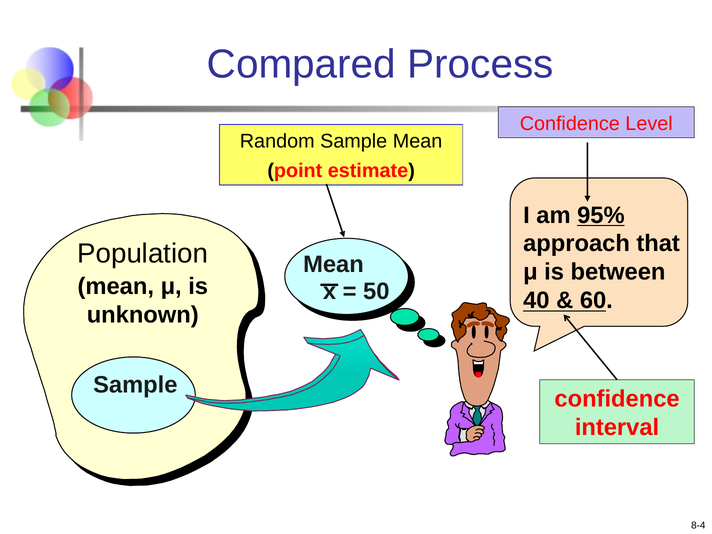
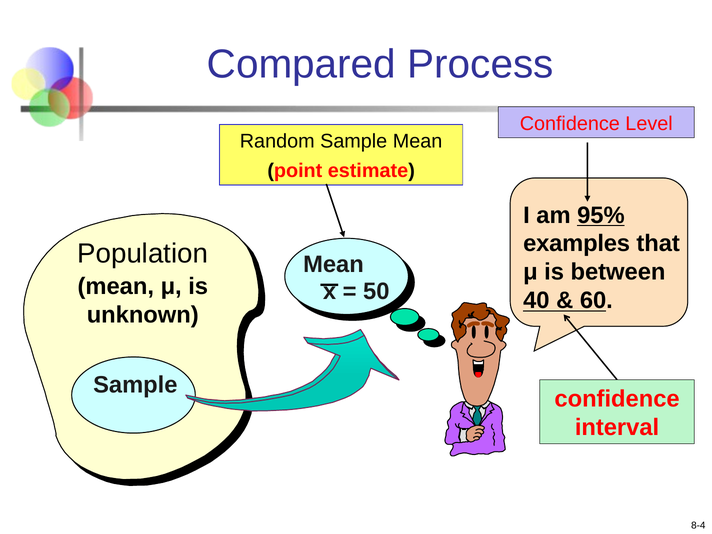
approach: approach -> examples (577, 244)
